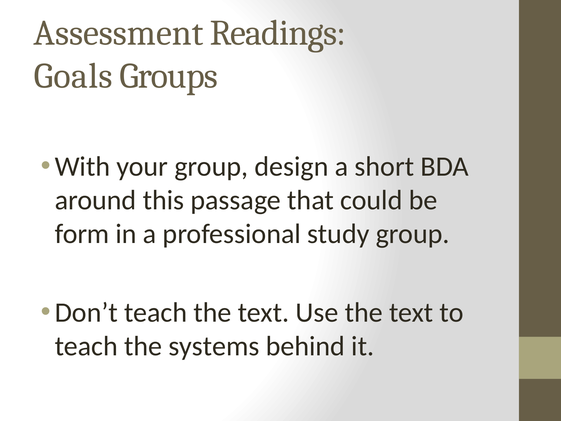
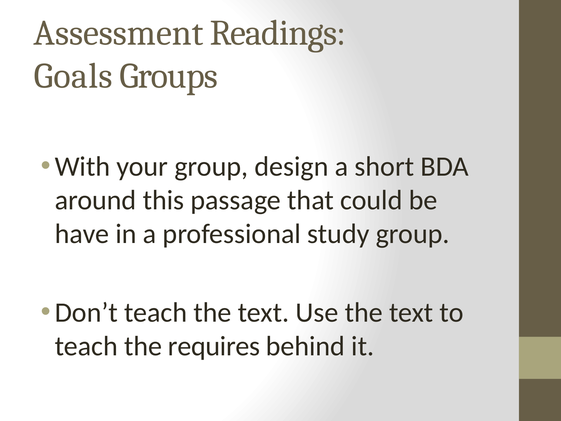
form: form -> have (82, 234)
systems: systems -> requires (214, 346)
